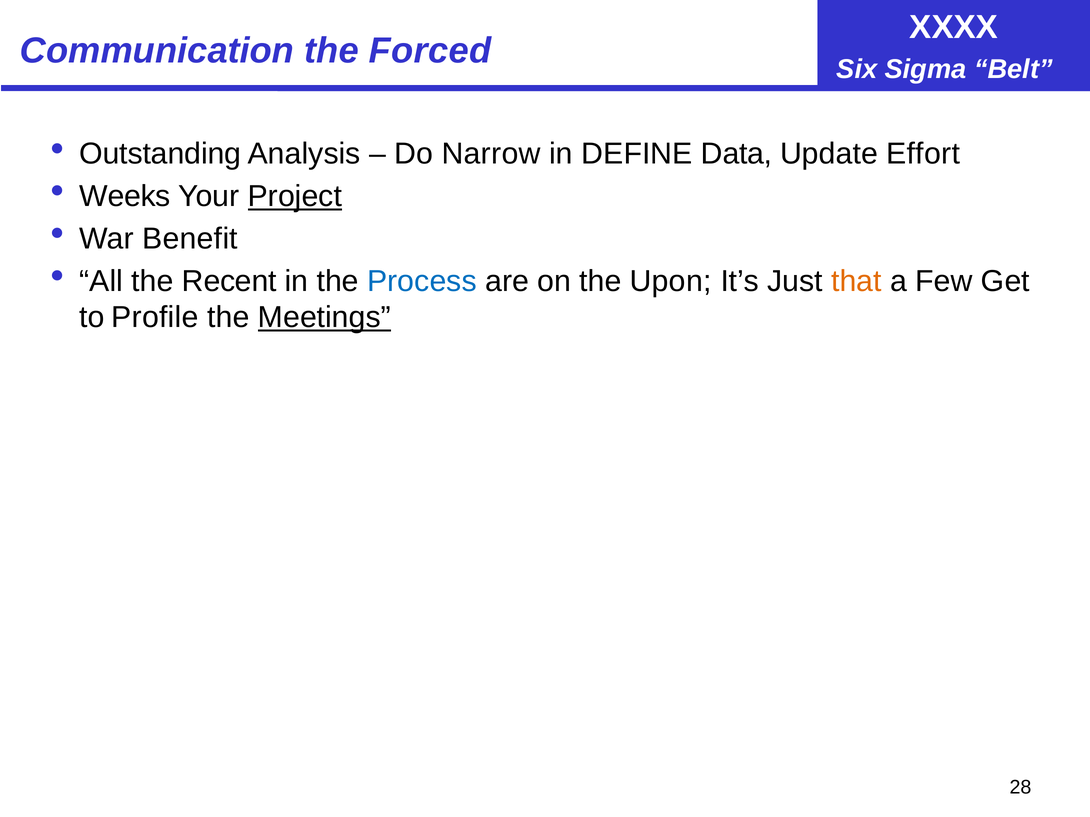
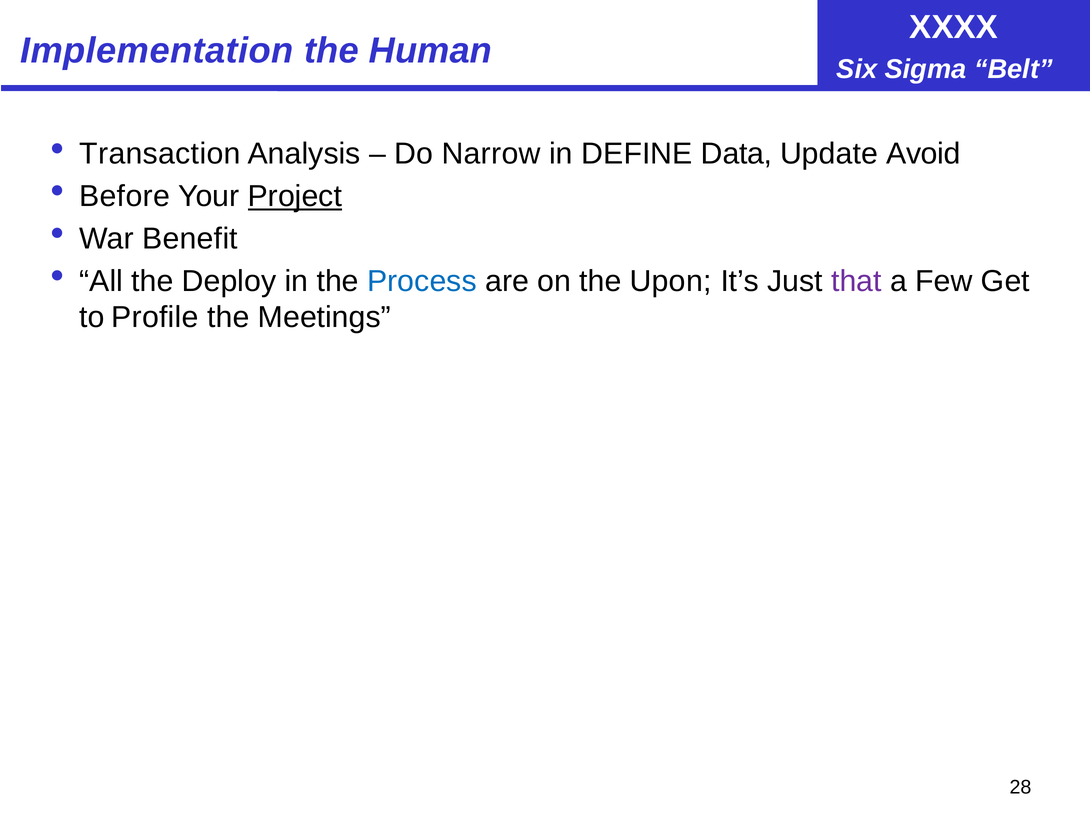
Communication: Communication -> Implementation (157, 51)
Forced: Forced -> Human (430, 51)
Outstanding: Outstanding -> Transaction (160, 154)
Effort: Effort -> Avoid (923, 154)
Weeks: Weeks -> Before (125, 196)
Recent: Recent -> Deploy (229, 281)
that colour: orange -> purple (856, 281)
Meetings underline: present -> none (324, 318)
